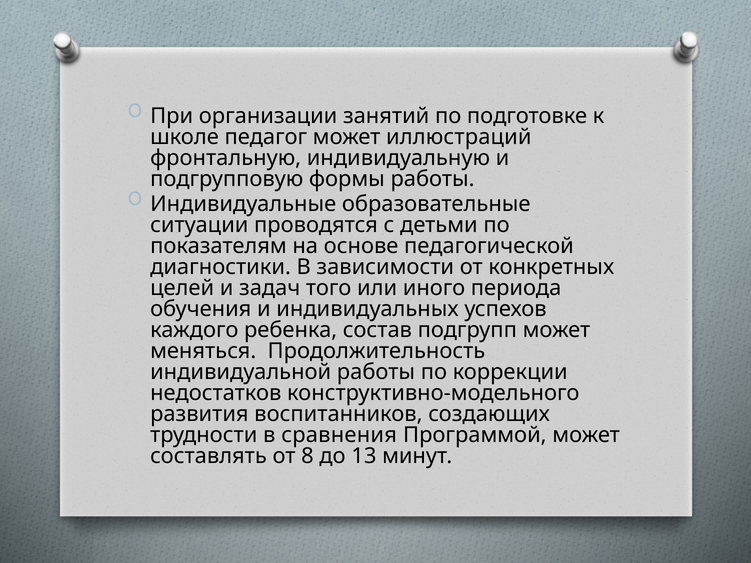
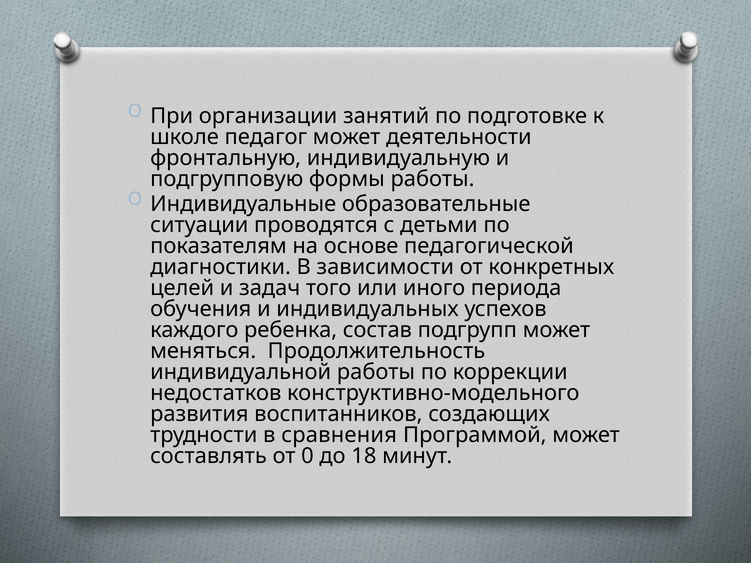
иллюстраций: иллюстраций -> деятельности (459, 137)
8: 8 -> 0 (307, 456)
13: 13 -> 18 (364, 456)
